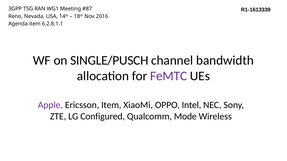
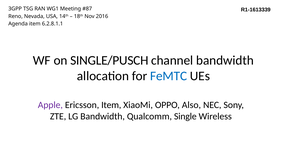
FeMTC colour: purple -> blue (169, 76)
Intel: Intel -> Also (191, 105)
LG Configured: Configured -> Bandwidth (103, 117)
Mode: Mode -> Single (185, 117)
